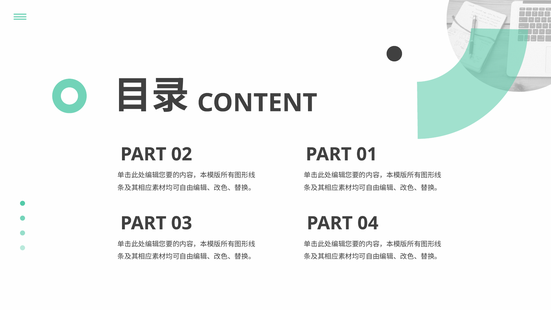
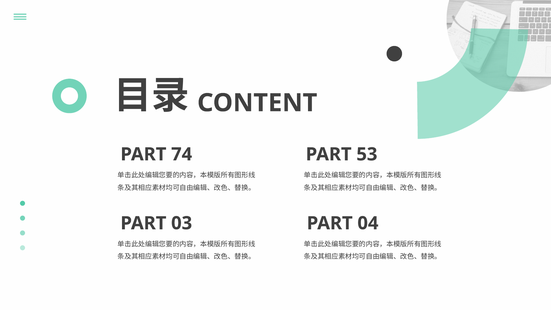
02: 02 -> 74 (182, 154)
01: 01 -> 53 (367, 154)
